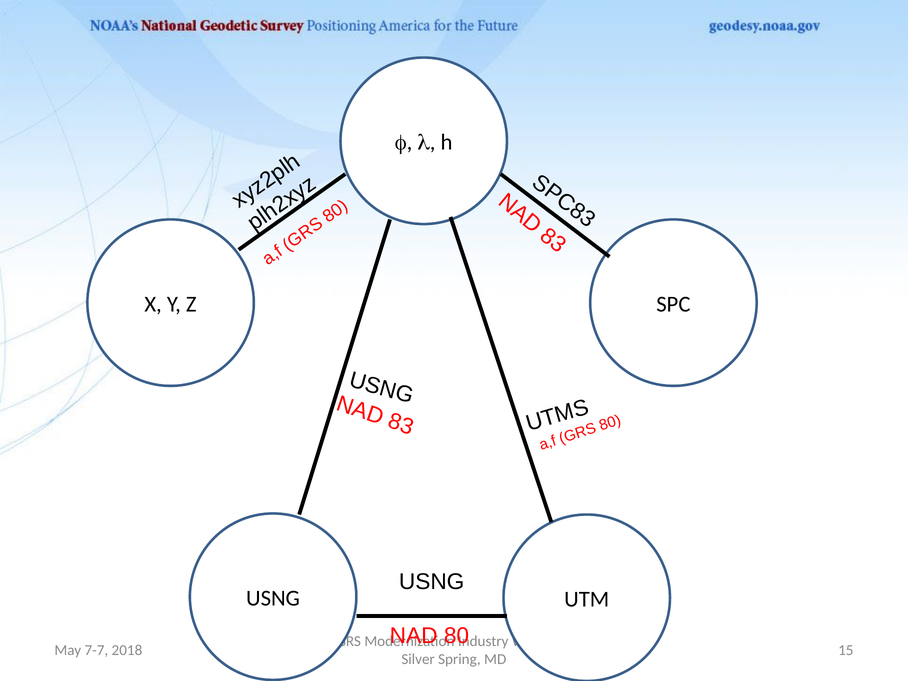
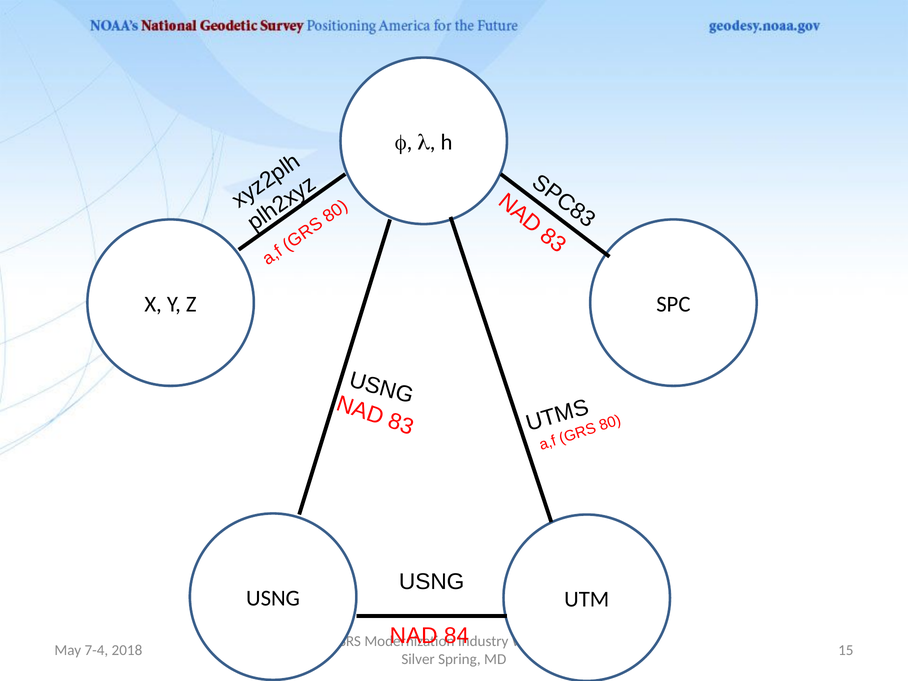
80: 80 -> 84 (456, 636)
7-7: 7-7 -> 7-4 (96, 650)
